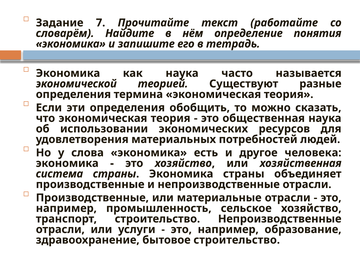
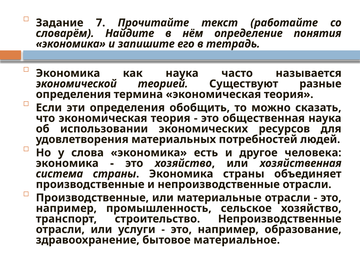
бытовое строительство: строительство -> материальное (237, 240)
